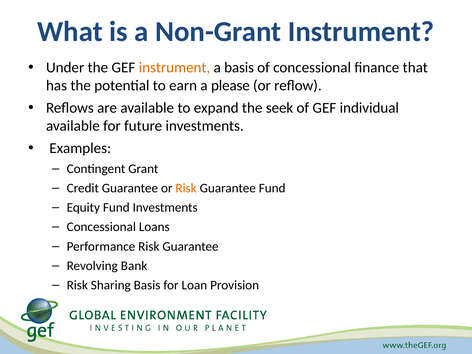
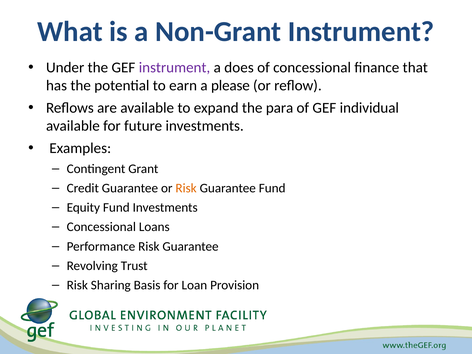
instrument colour: orange -> purple (175, 68)
a basis: basis -> does (239, 68)
seek: seek -> para (280, 108)
Bank: Bank -> Trust (134, 266)
